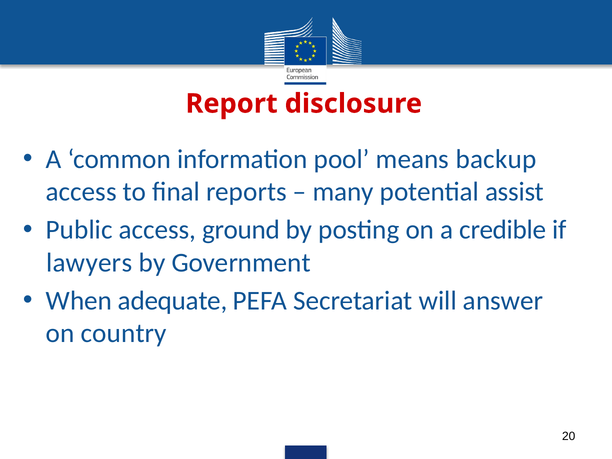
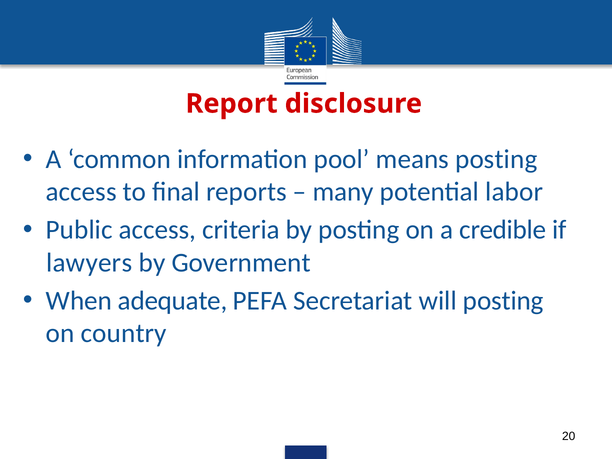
means backup: backup -> posting (496, 159)
assist: assist -> labor (514, 192)
ground: ground -> criteria (241, 230)
will answer: answer -> posting (503, 301)
